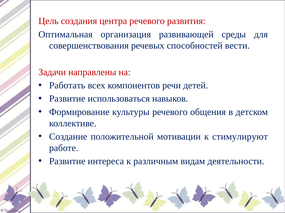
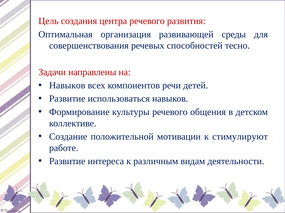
вести: вести -> тесно (237, 46)
Работать: Работать -> Навыков (67, 86)
